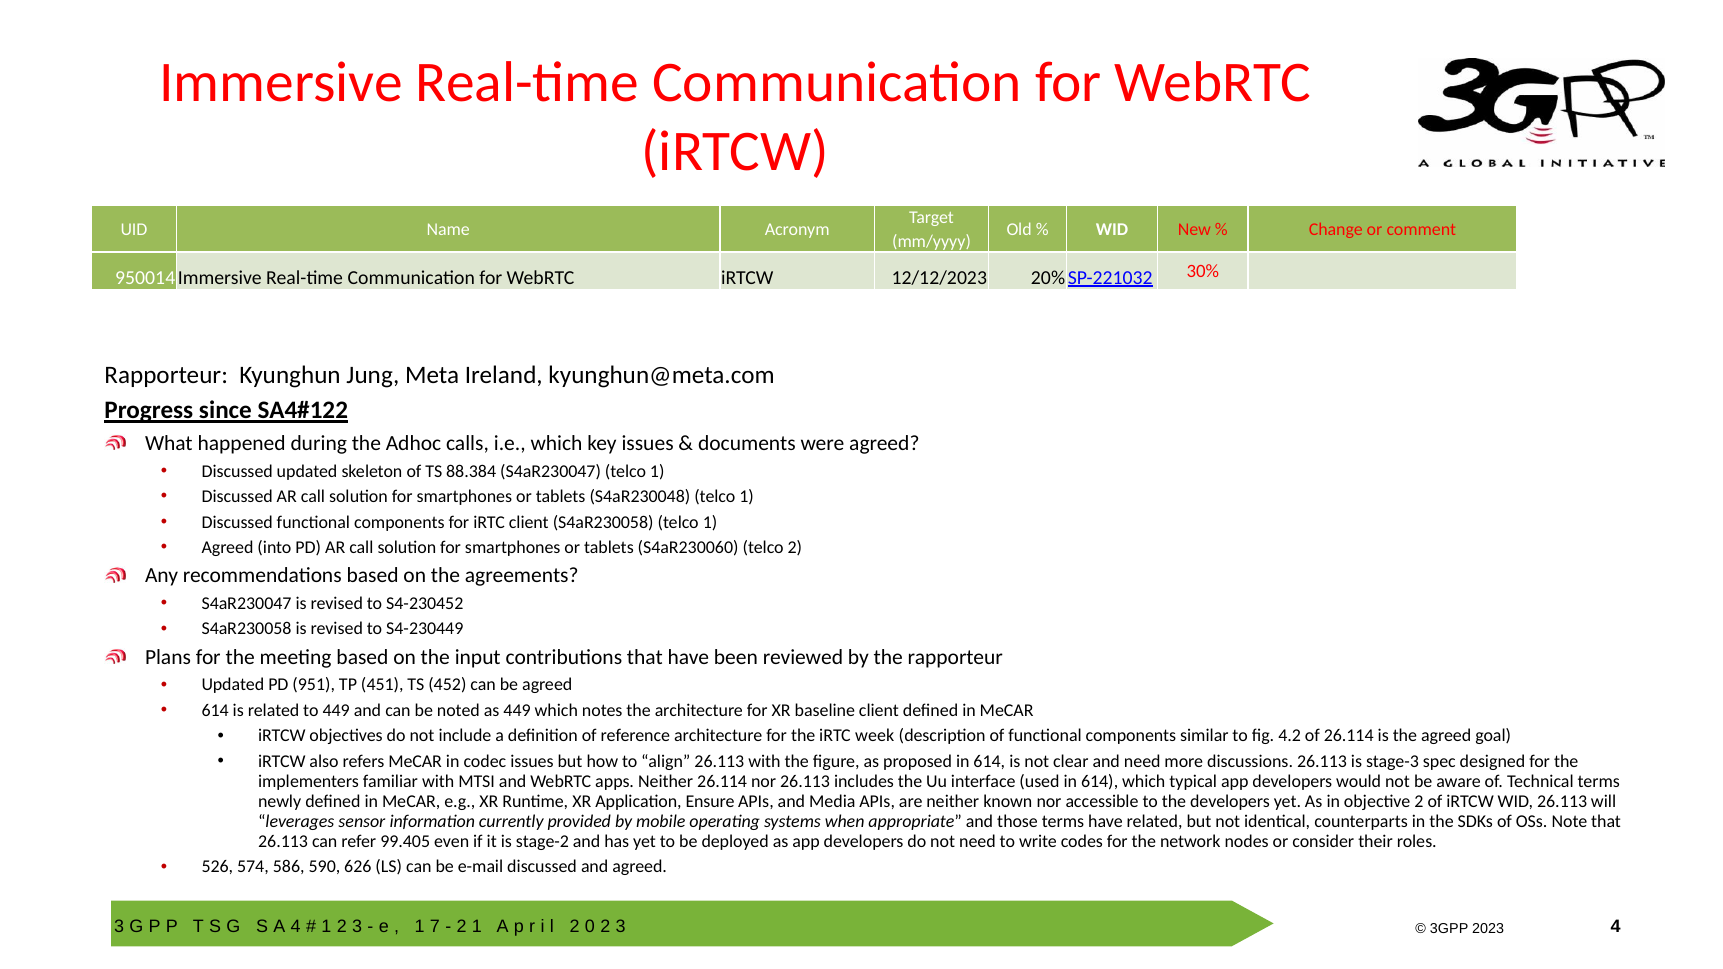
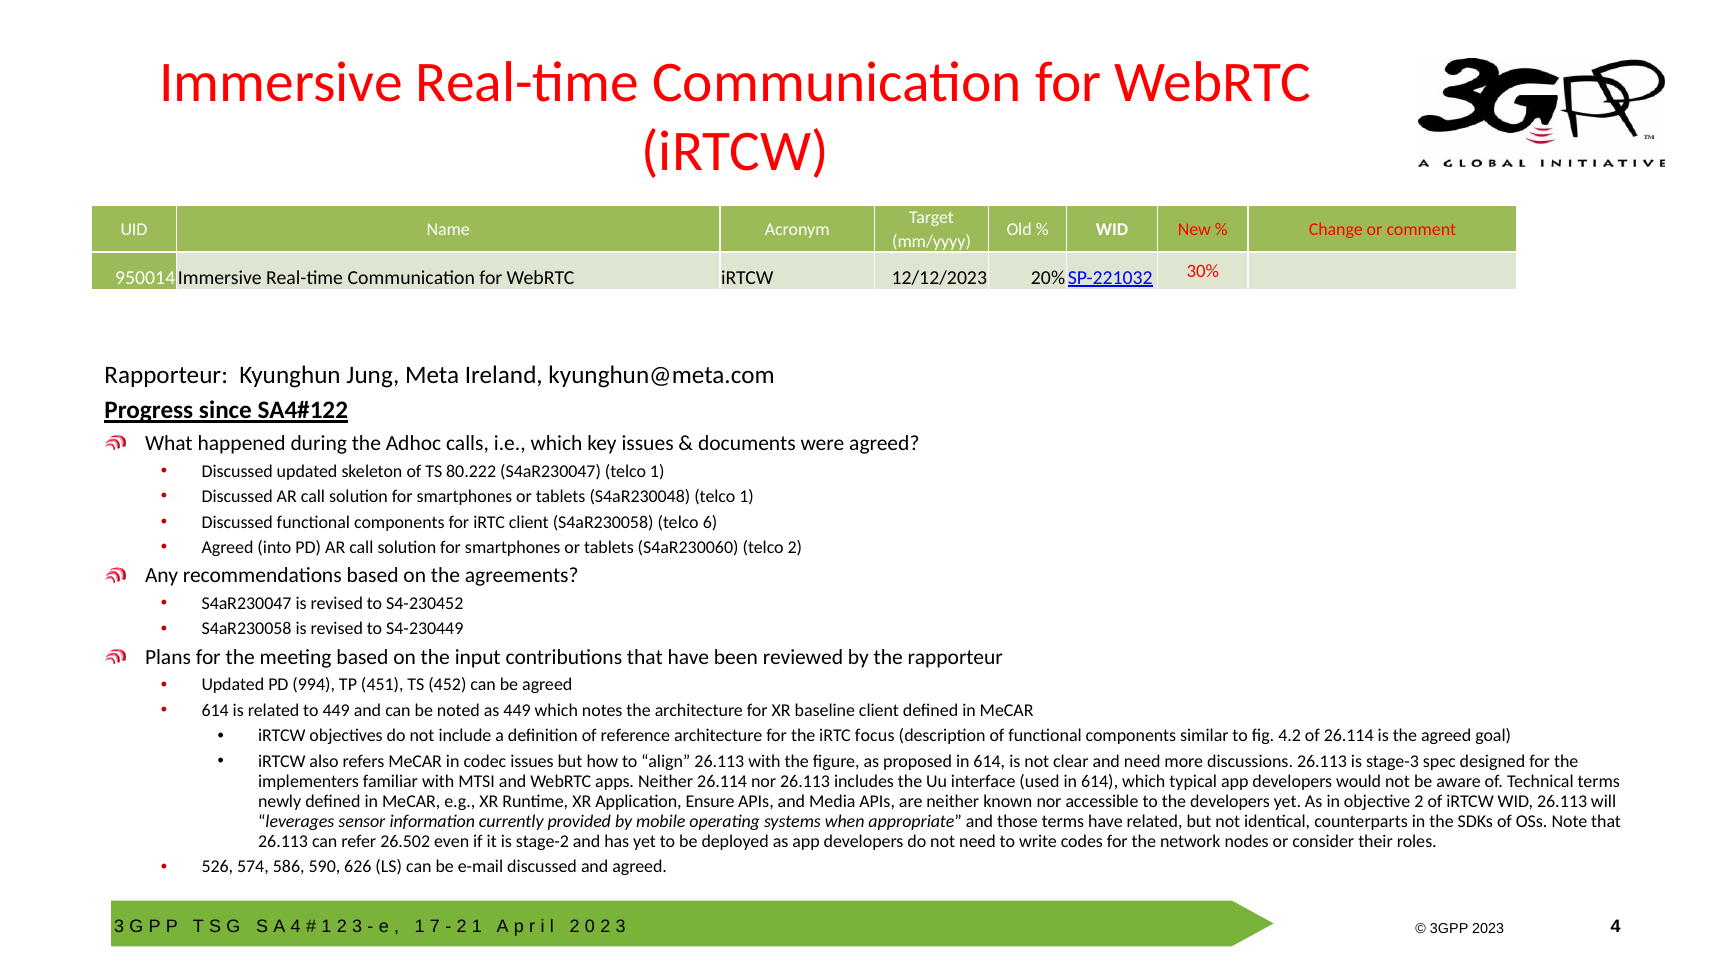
88.384: 88.384 -> 80.222 (471, 471)
S4aR230058 telco 1: 1 -> 6 (710, 522)
951: 951 -> 994 (314, 685)
week: week -> focus (875, 736)
99.405: 99.405 -> 26.502 (405, 842)
